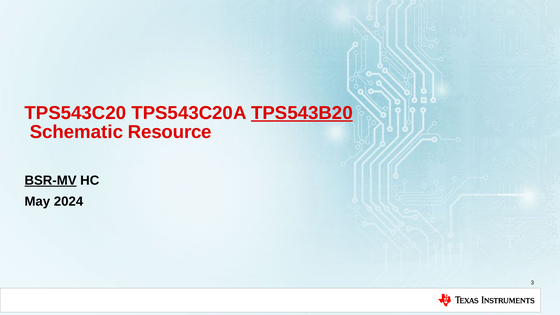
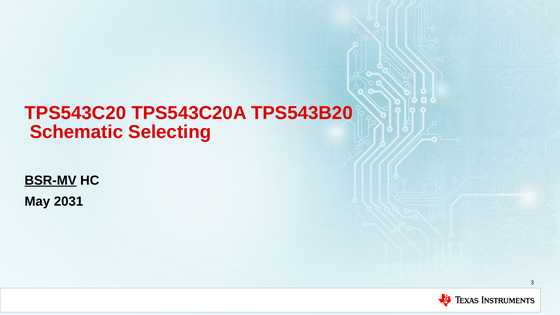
TPS543B20 underline: present -> none (302, 113)
Resource: Resource -> Selecting (170, 132)
2024: 2024 -> 2031 (69, 202)
